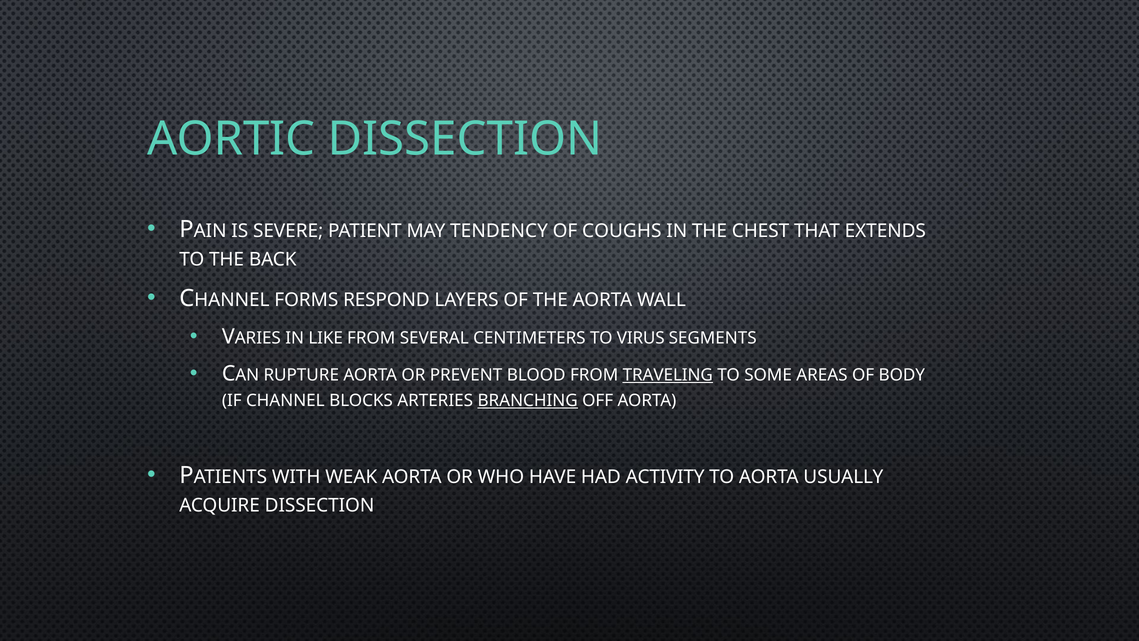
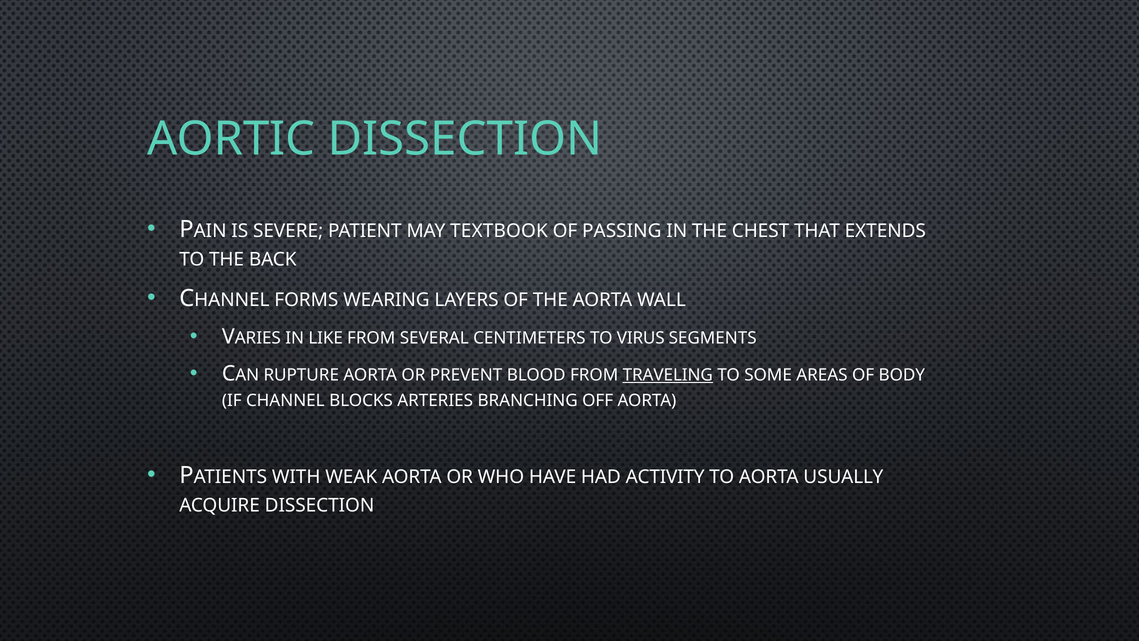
TENDENCY: TENDENCY -> TEXTBOOK (499, 231)
COUGHS: COUGHS -> PASSING (622, 231)
RESPOND: RESPOND -> WEARING (386, 300)
BRANCHING underline: present -> none (528, 400)
